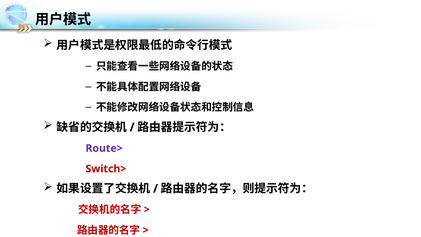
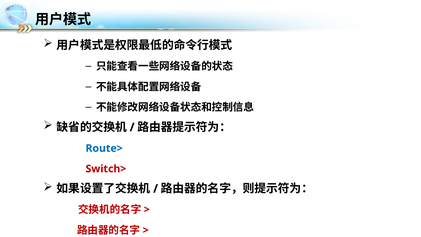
Route> colour: purple -> blue (104, 148)
